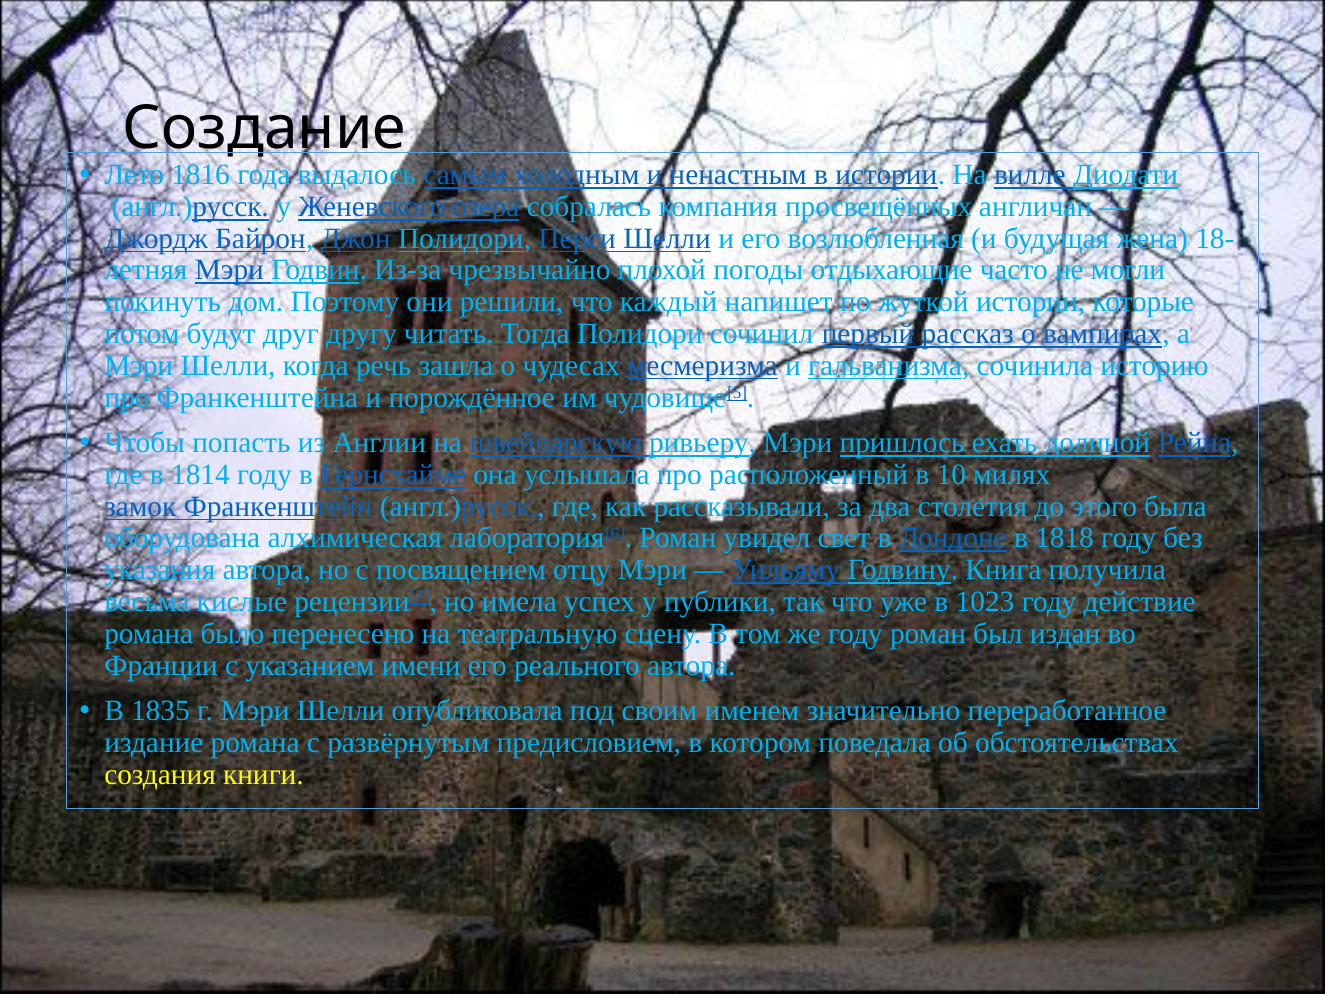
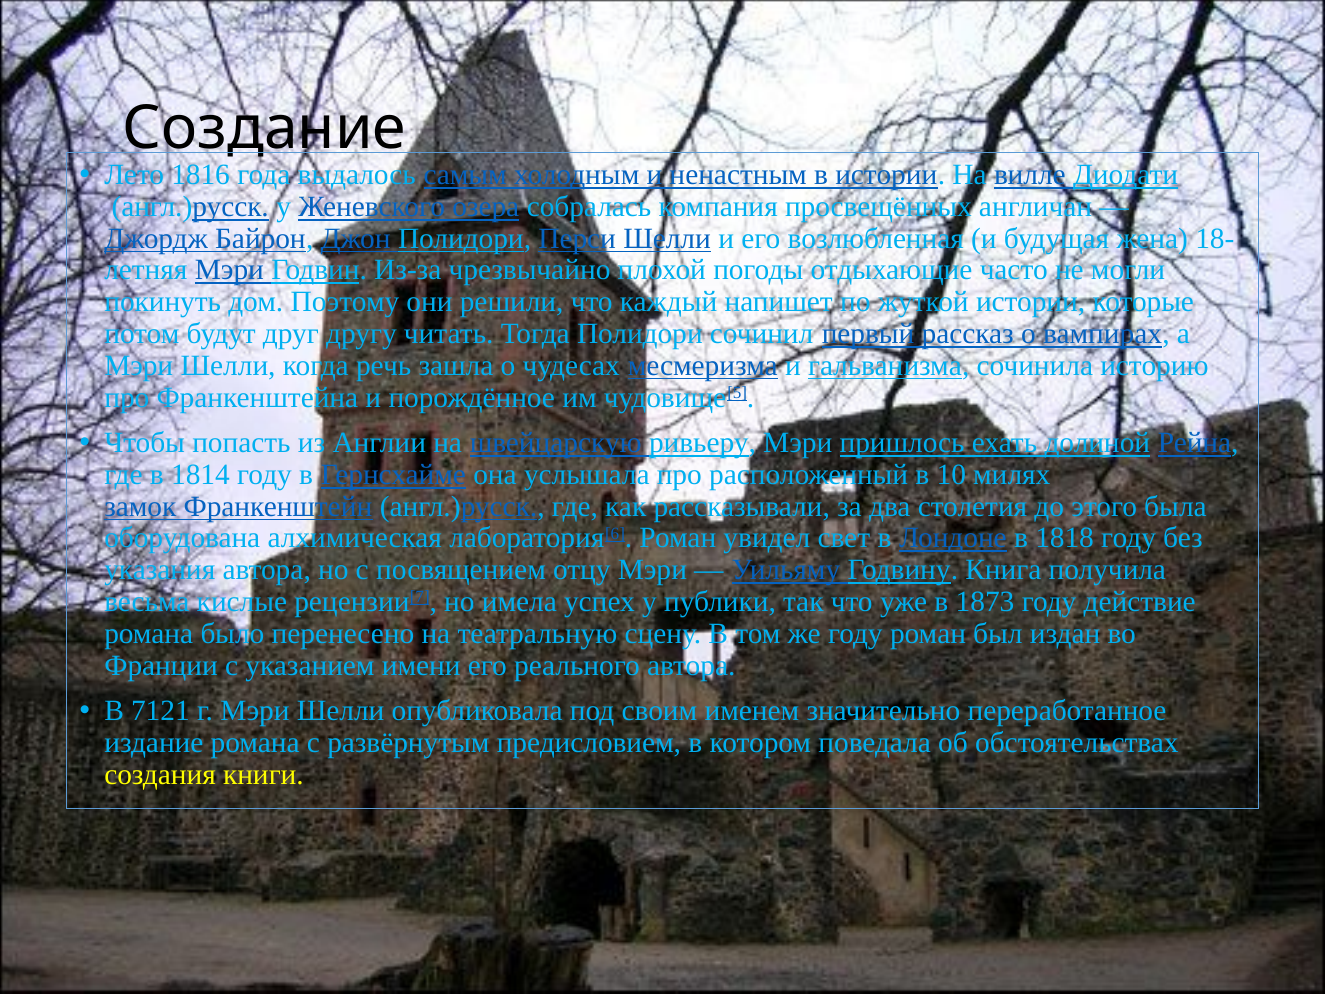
1023: 1023 -> 1873 (985, 602)
1835: 1835 -> 7121 (160, 711)
